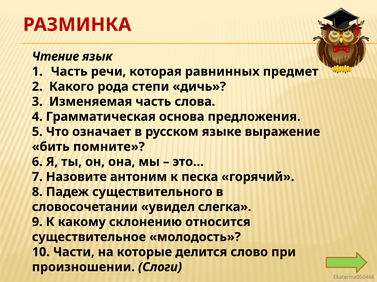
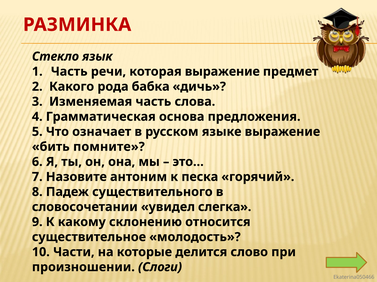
Чтение: Чтение -> Стекло (55, 57)
которая равнинных: равнинных -> выражение (222, 72)
степи: степи -> бабка (151, 87)
